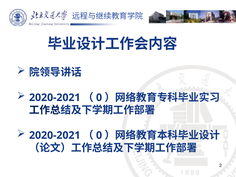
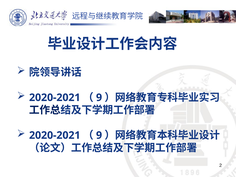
0: 0 -> 9 (99, 98)
0: 0 -> 9 (99, 135)
